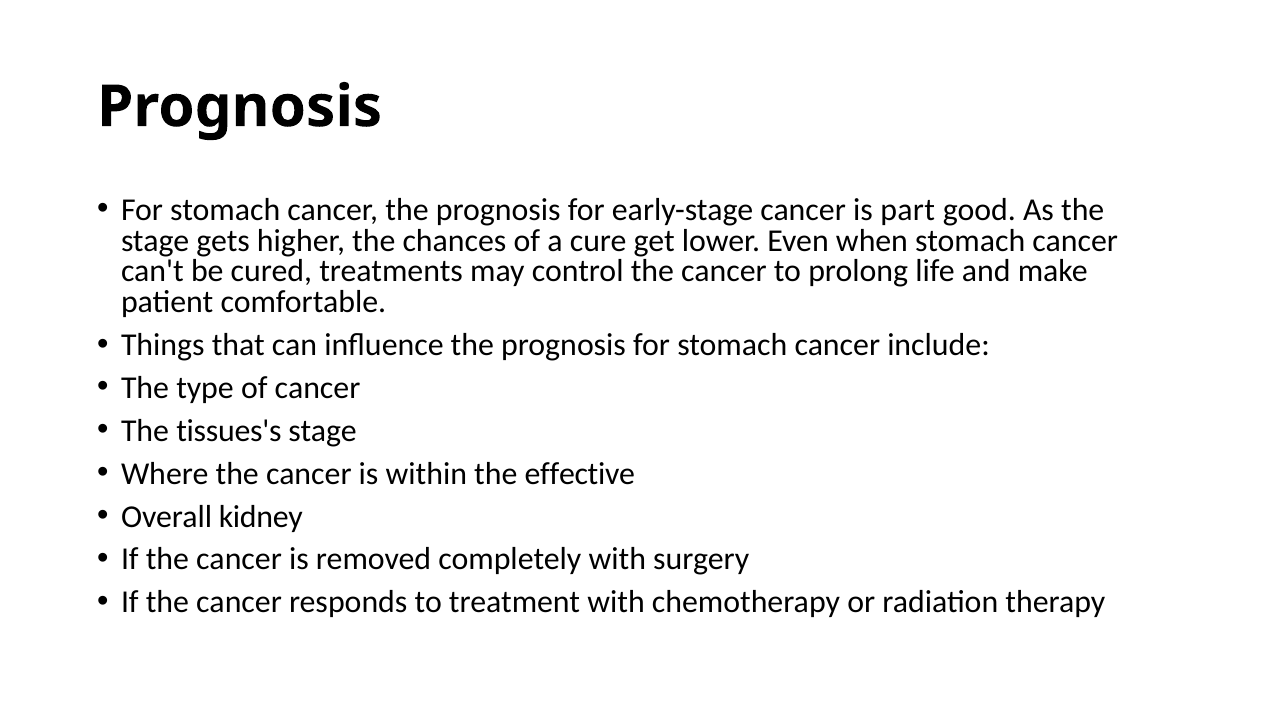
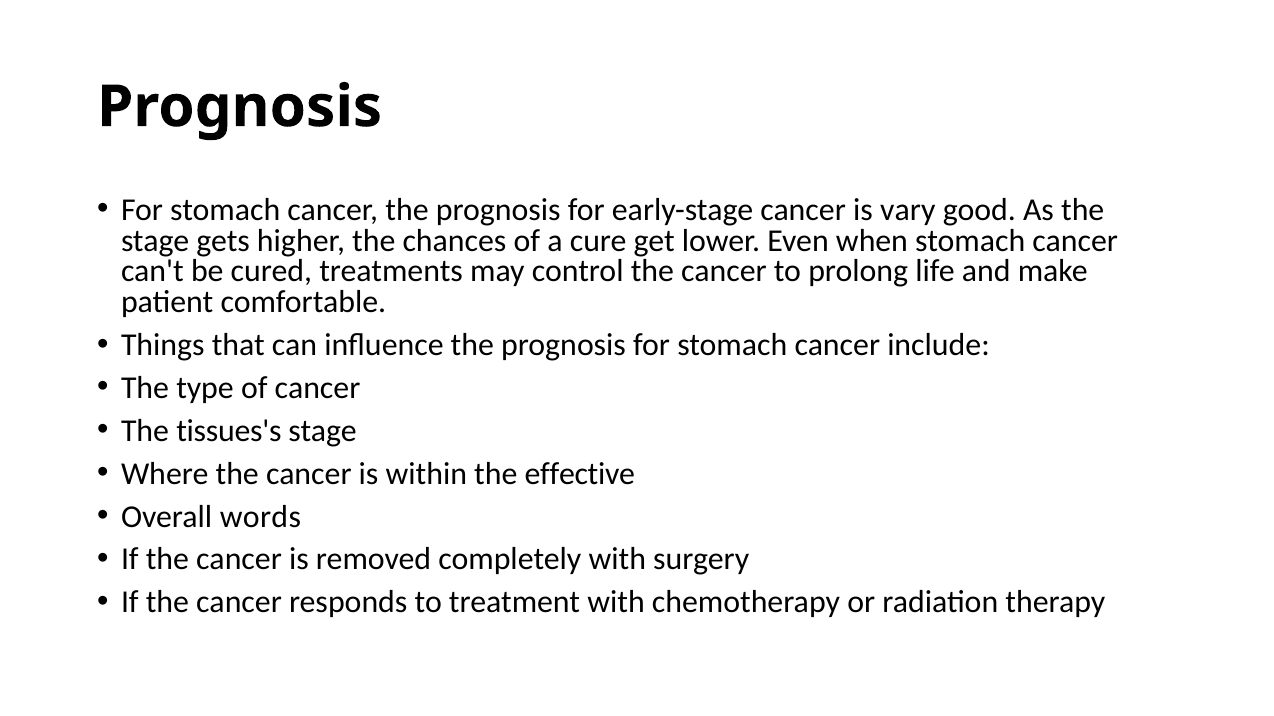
part: part -> vary (908, 210)
kidney: kidney -> words (260, 517)
